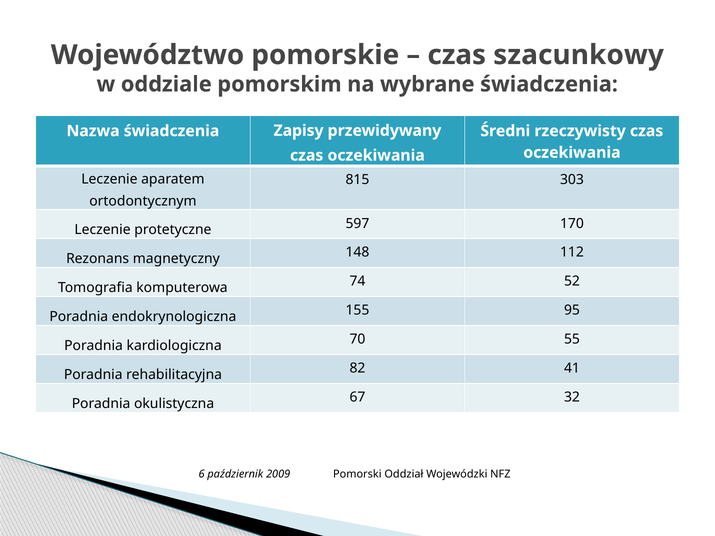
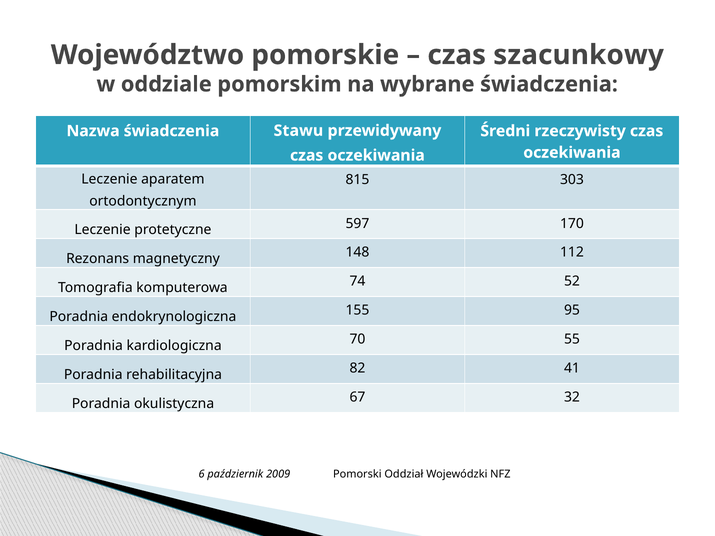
Zapisy: Zapisy -> Stawu (298, 131)
